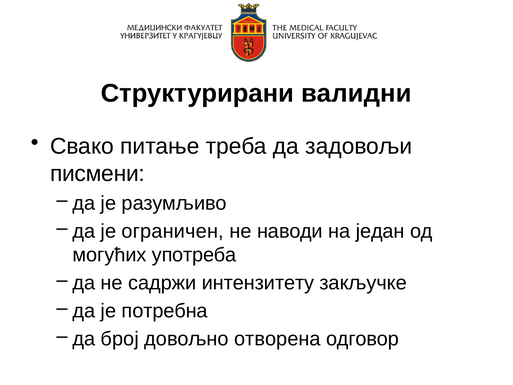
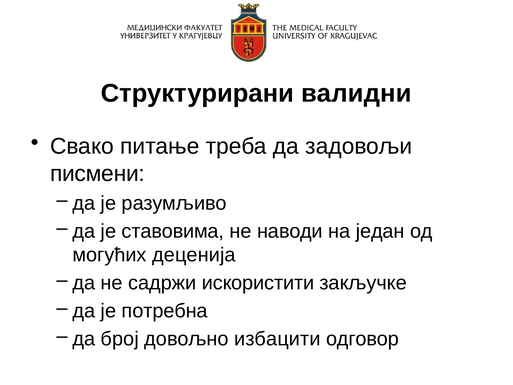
ограничен: ограничен -> ставовима (173, 231)
употреба: употреба -> деценија (194, 255)
интензитету: интензитету -> искористити (258, 283)
отворена: отворена -> избацити (277, 339)
